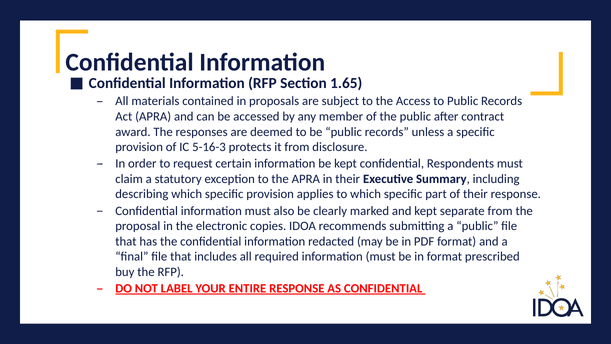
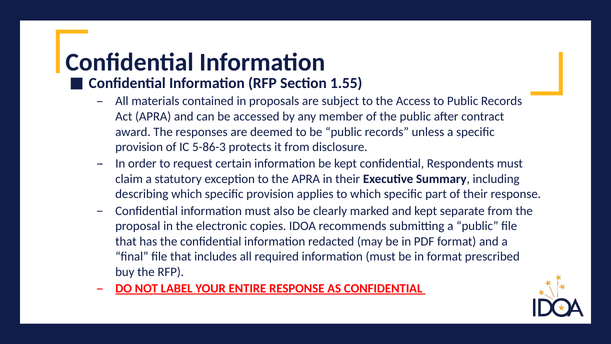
1.65: 1.65 -> 1.55 (346, 83)
5-16-3: 5-16-3 -> 5-86-3 (209, 147)
